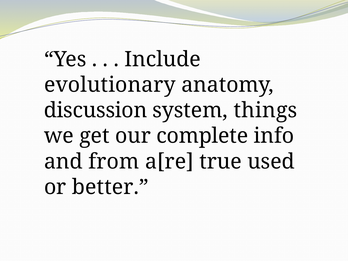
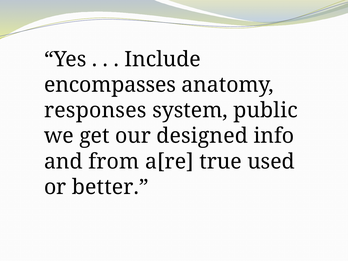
evolutionary: evolutionary -> encompasses (110, 85)
discussion: discussion -> responses (95, 110)
things: things -> public (266, 110)
complete: complete -> designed (202, 136)
